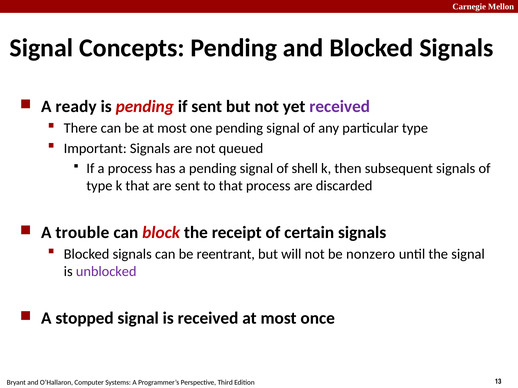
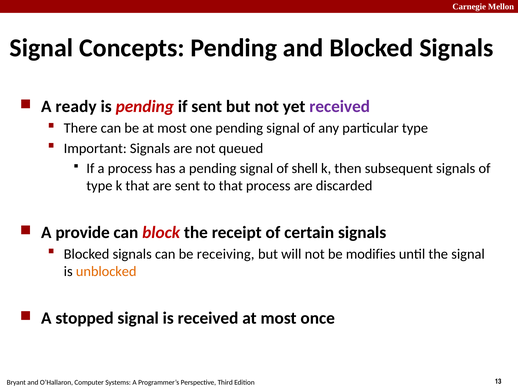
trouble: trouble -> provide (83, 233)
reentrant: reentrant -> receiving (226, 254)
nonzero: nonzero -> modifies (371, 254)
unblocked colour: purple -> orange (106, 272)
